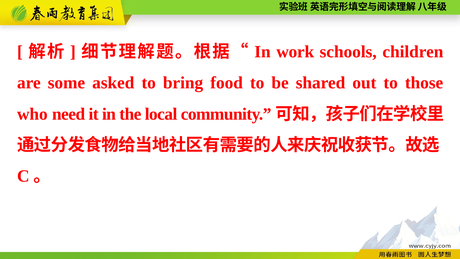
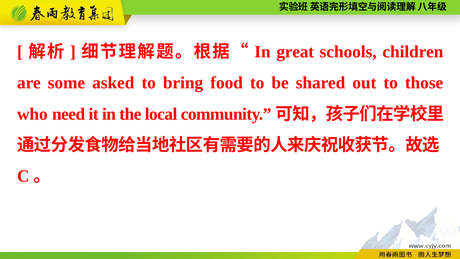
work: work -> great (295, 52)
